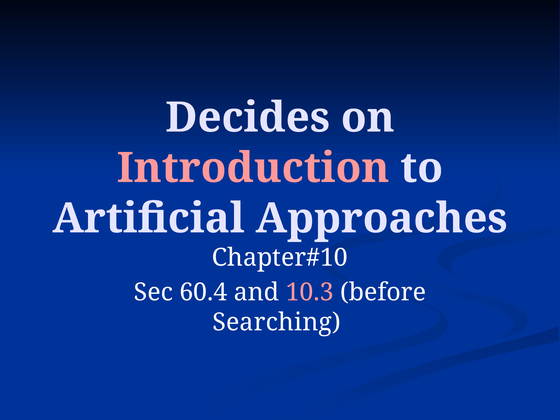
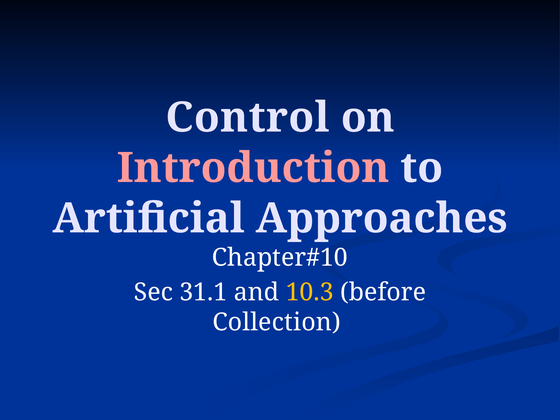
Decides: Decides -> Control (247, 118)
60.4: 60.4 -> 31.1 (203, 292)
10.3 colour: pink -> yellow (310, 292)
Searching: Searching -> Collection (277, 322)
